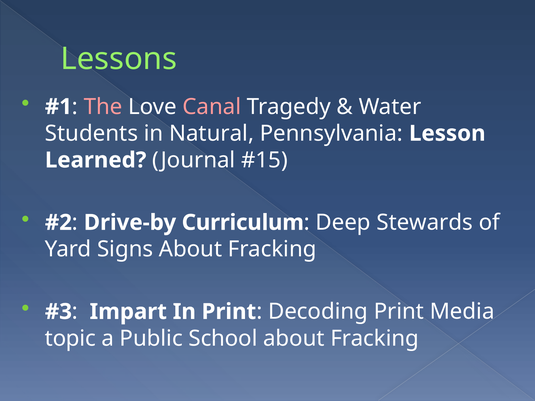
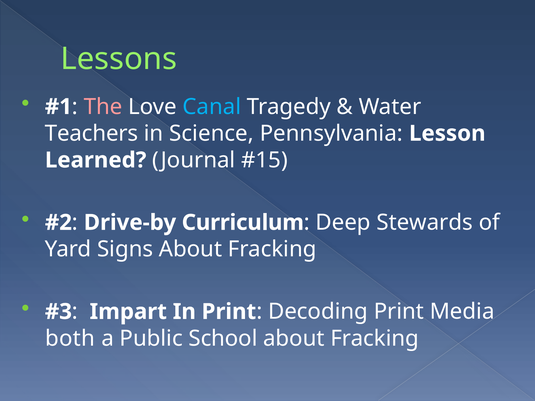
Canal colour: pink -> light blue (212, 107)
Students: Students -> Teachers (92, 133)
Natural: Natural -> Science (212, 133)
topic: topic -> both (70, 339)
